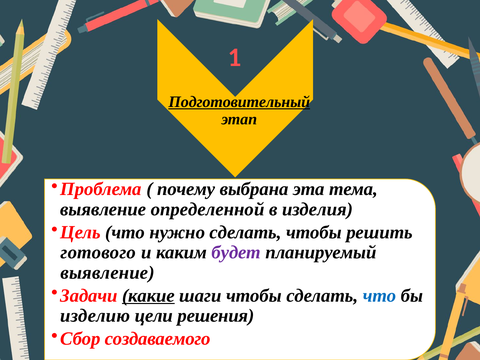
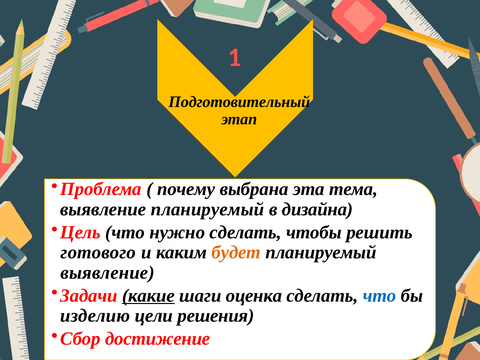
Подготовительный underline: present -> none (239, 102)
выявление определенной: определенной -> планируемый (208, 209)
изделия: изделия -> дизайна (318, 209)
будет colour: purple -> orange (236, 252)
шаги чтобы: чтобы -> оценка (254, 296)
создаваемого: создаваемого -> достижение (158, 339)
